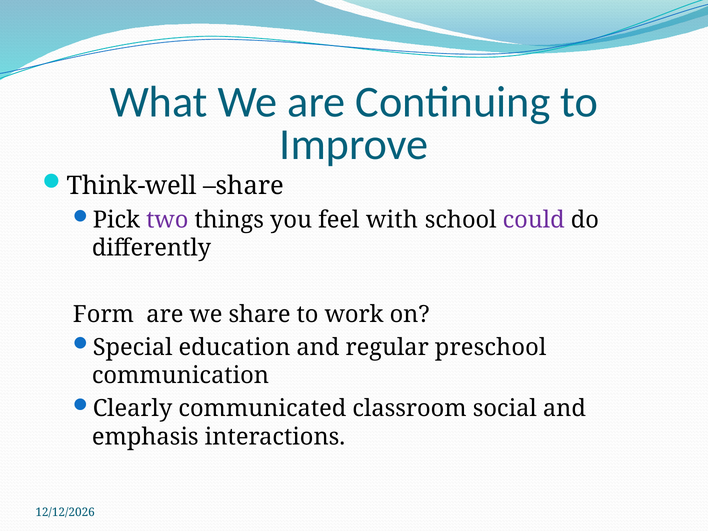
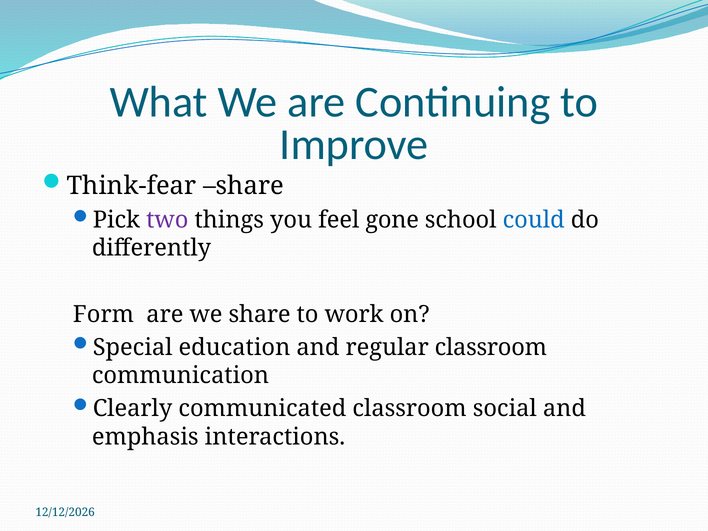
Think-well: Think-well -> Think-fear (132, 186)
with: with -> gone (392, 220)
could colour: purple -> blue (534, 220)
regular preschool: preschool -> classroom (491, 347)
